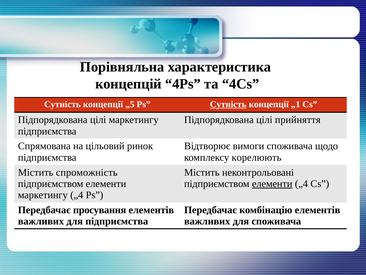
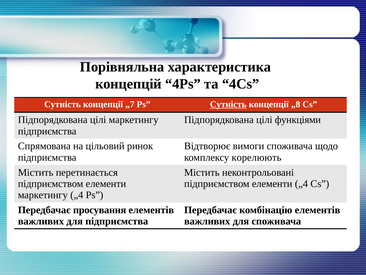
„5: „5 -> „7 (130, 104)
„1: „1 -> „8 (296, 104)
прийняття: прийняття -> функціями (298, 120)
спроможність: спроможність -> перетинається (87, 172)
елементи underline: present -> none (272, 183)
